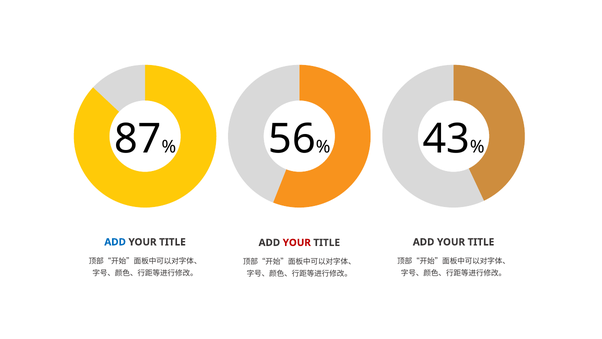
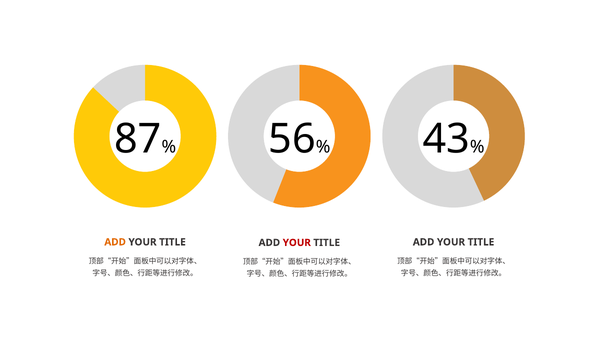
ADD colour: blue -> orange (115, 242)
